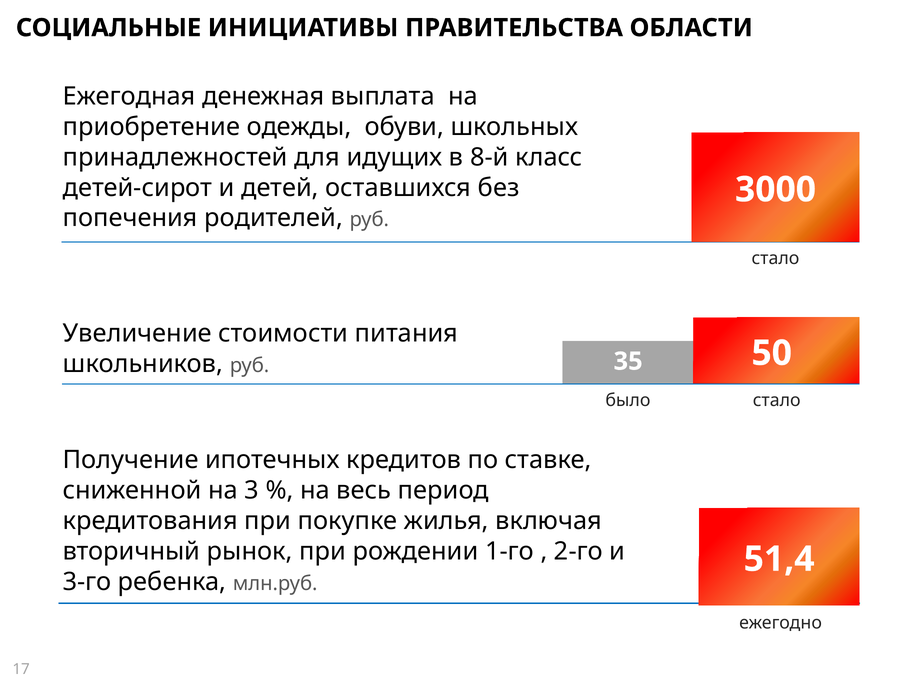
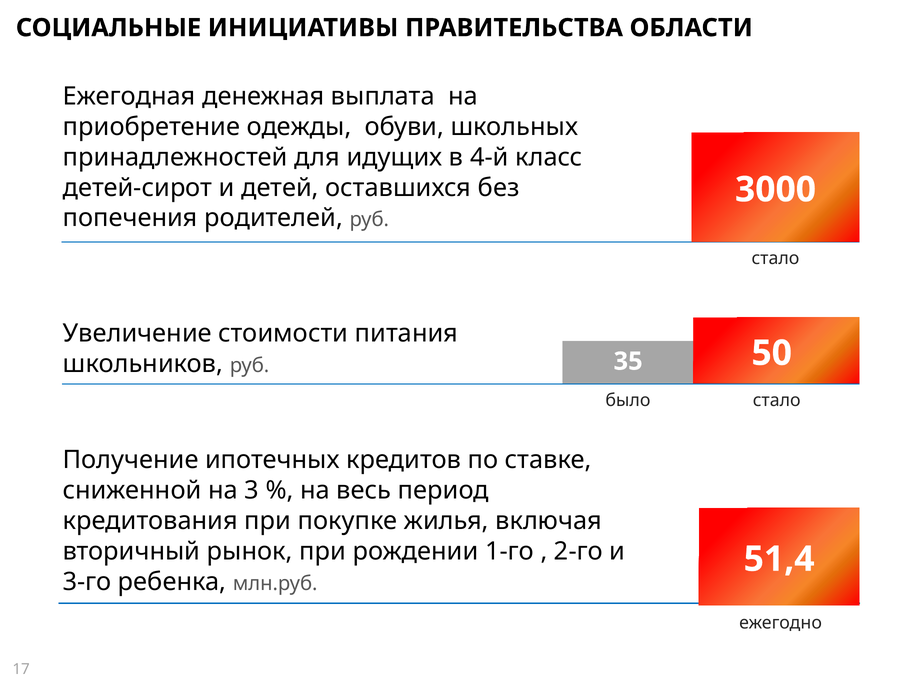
8-й: 8-й -> 4-й (489, 157)
